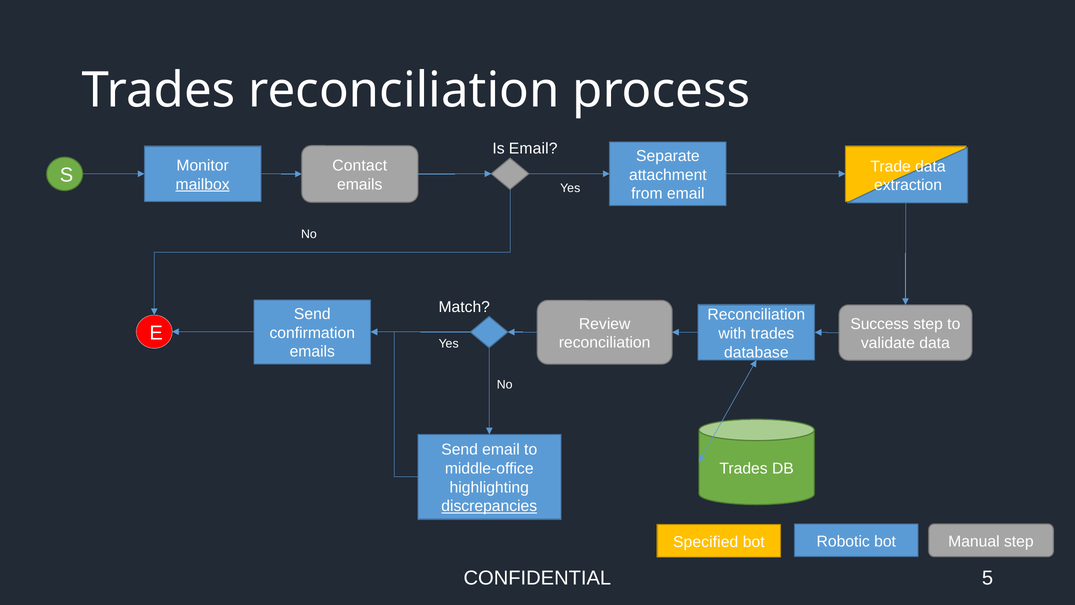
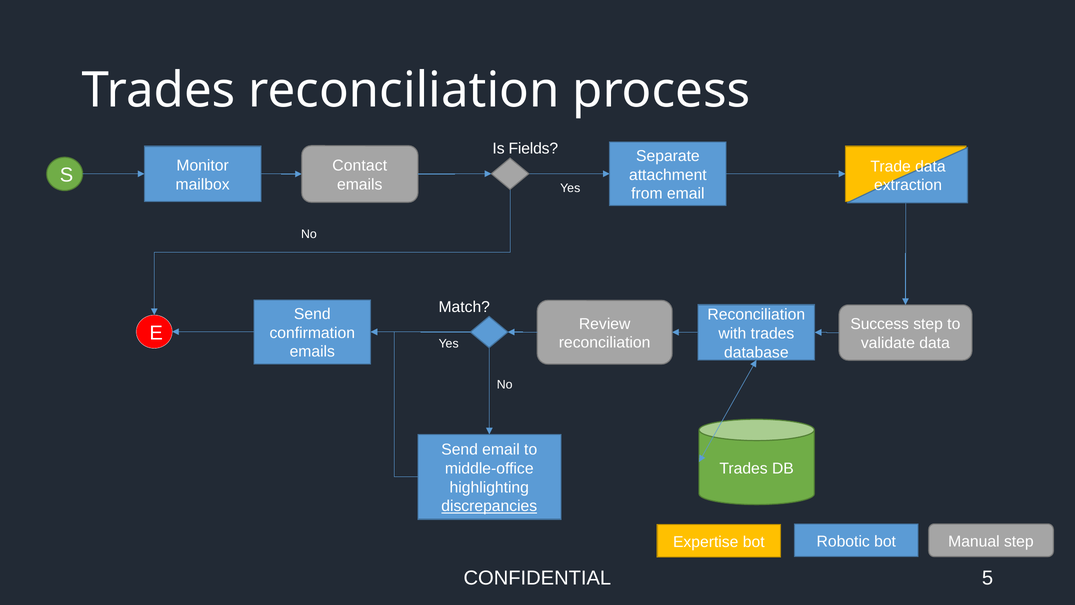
Is Email: Email -> Fields (533, 149)
mailbox underline: present -> none (203, 184)
Specified: Specified -> Expertise (706, 542)
